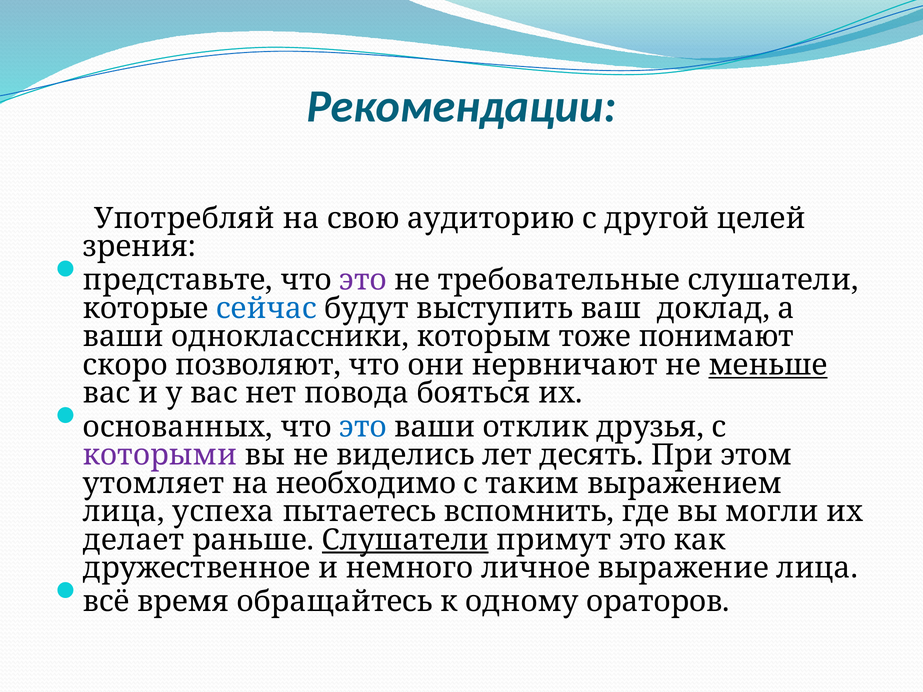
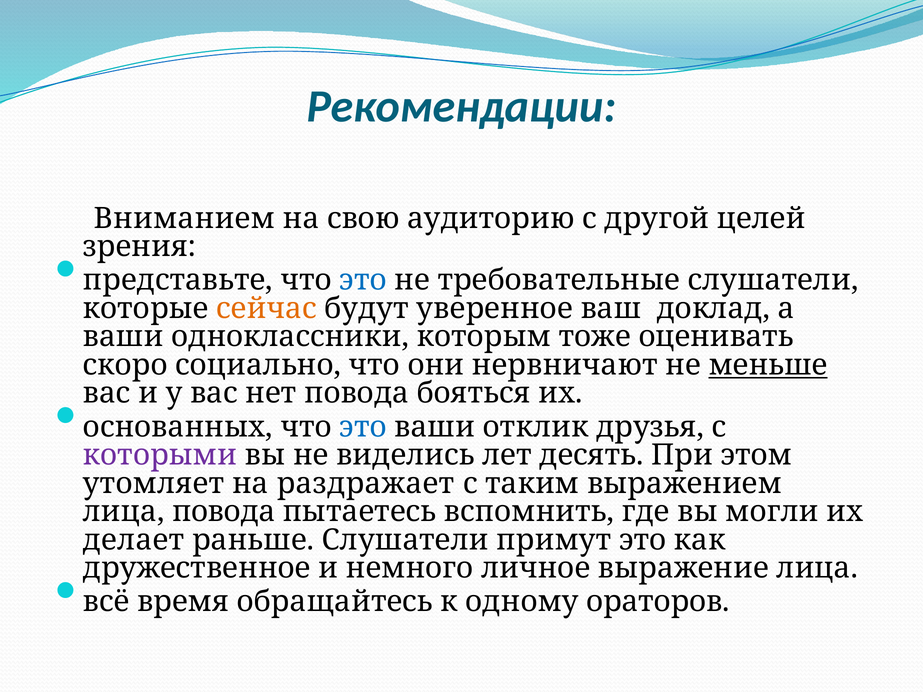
Употребляй: Употребляй -> Вниманием (184, 218)
это colour: purple -> blue (363, 280)
сейчас colour: blue -> orange (266, 309)
выступить: выступить -> уверенное (495, 309)
понимают: понимают -> оценивать (716, 337)
позволяют: позволяют -> социально (258, 365)
необходимо: необходимо -> раздражает (366, 483)
лица успеха: успеха -> повода (224, 512)
Слушатели underline: present -> none (405, 540)
